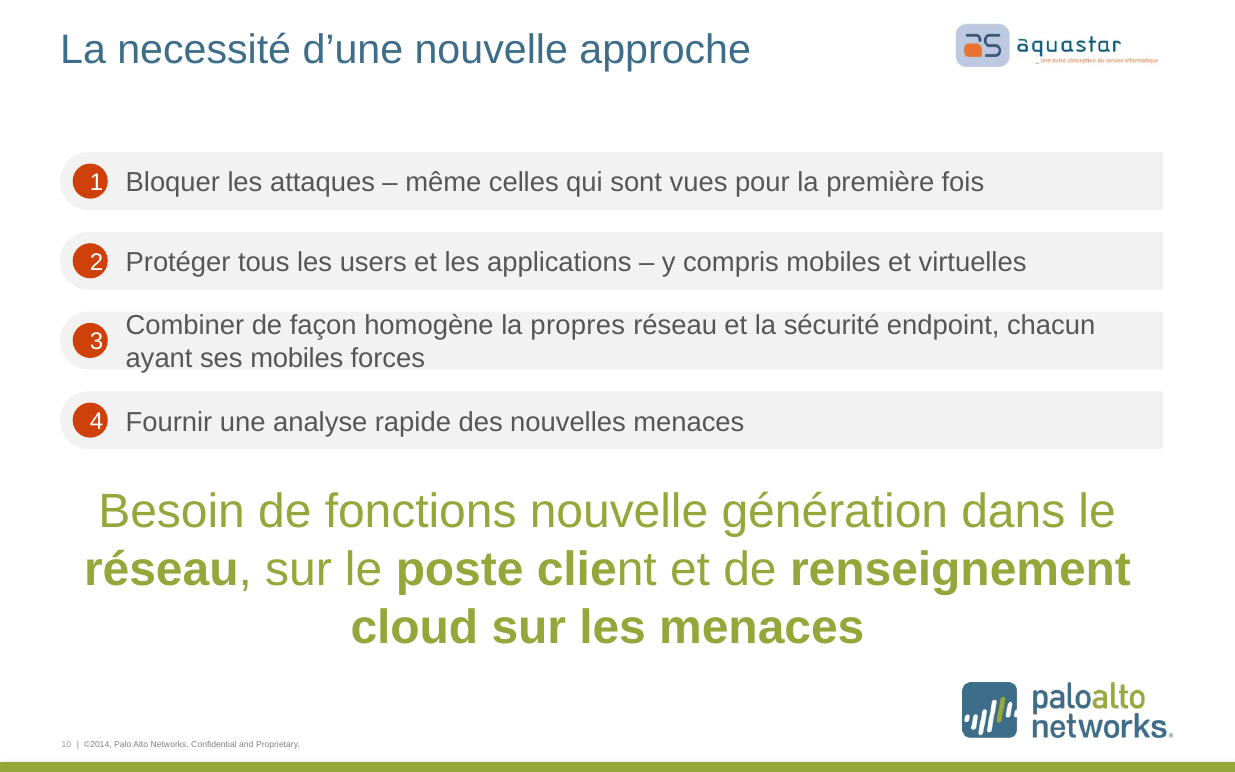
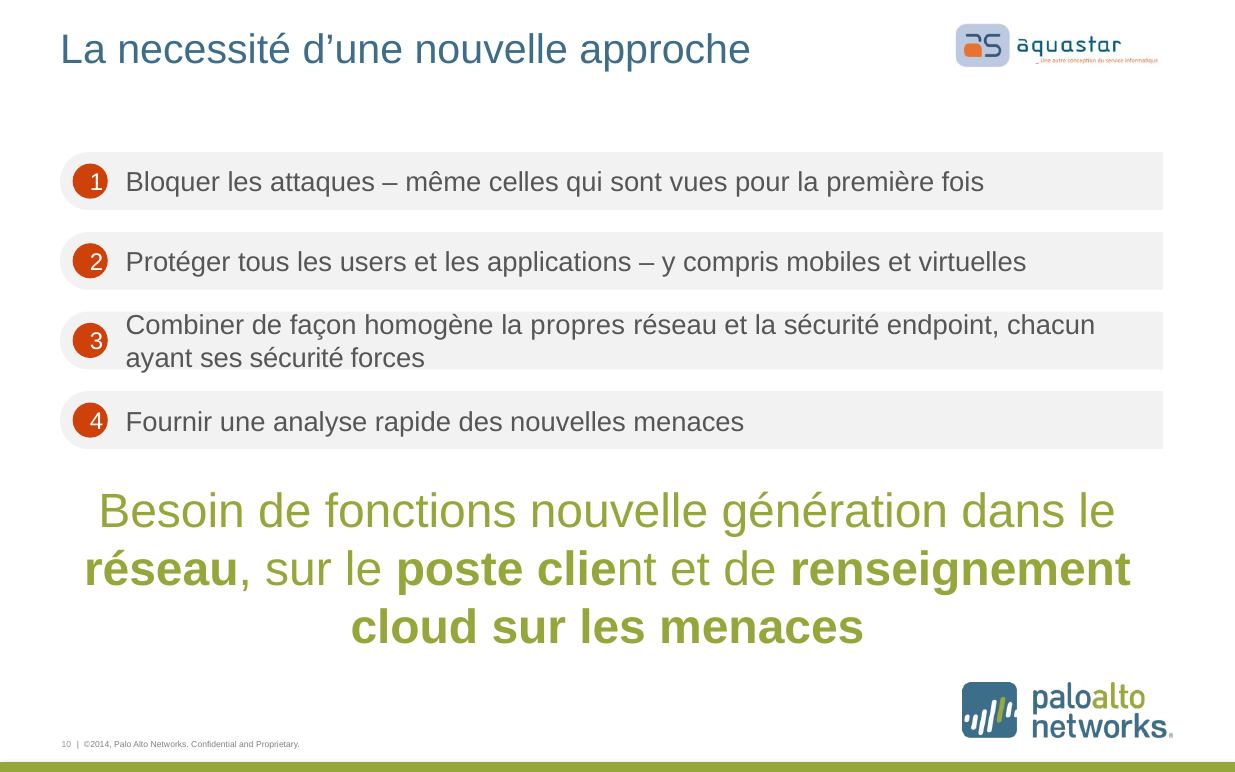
ses mobiles: mobiles -> sécurité (297, 359)
